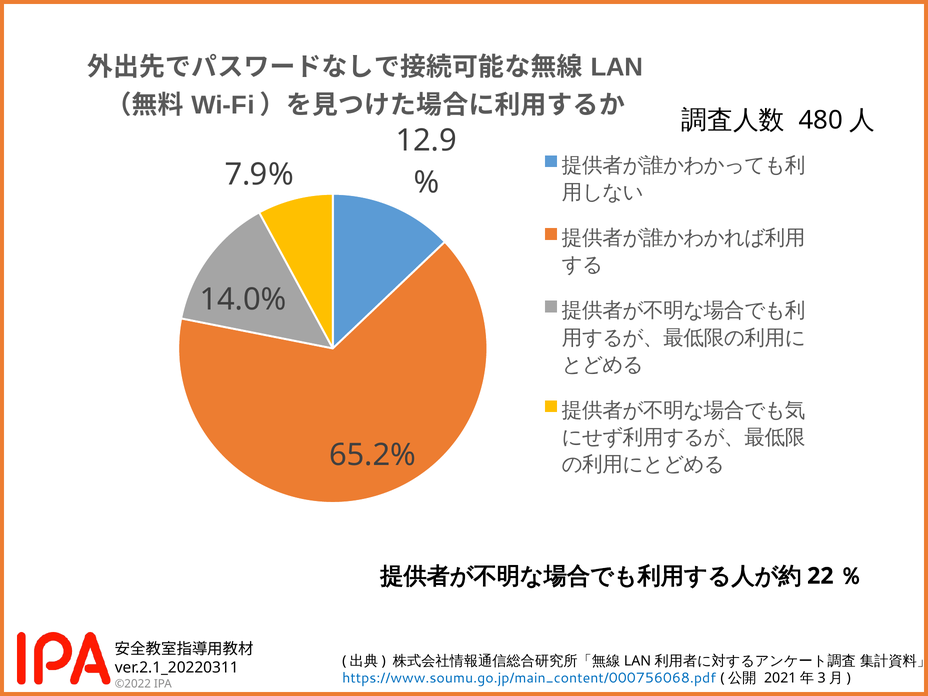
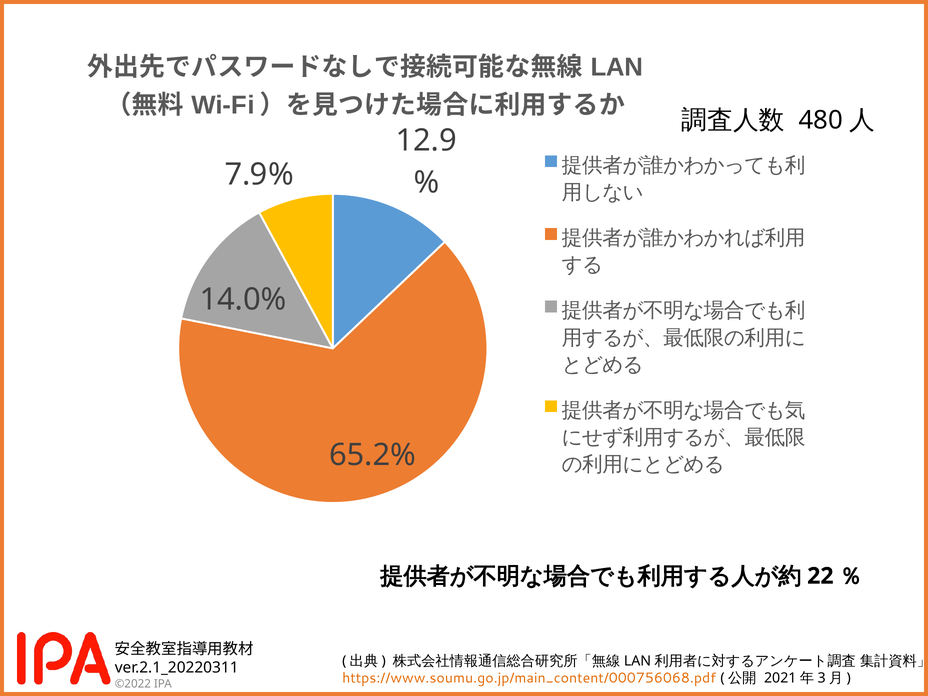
https://www.soumu.go.jp/main_content/000756068.pdf colour: blue -> orange (529, 678)
